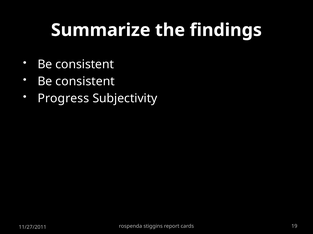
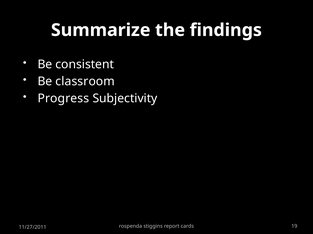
consistent: consistent -> classroom (85, 82)
